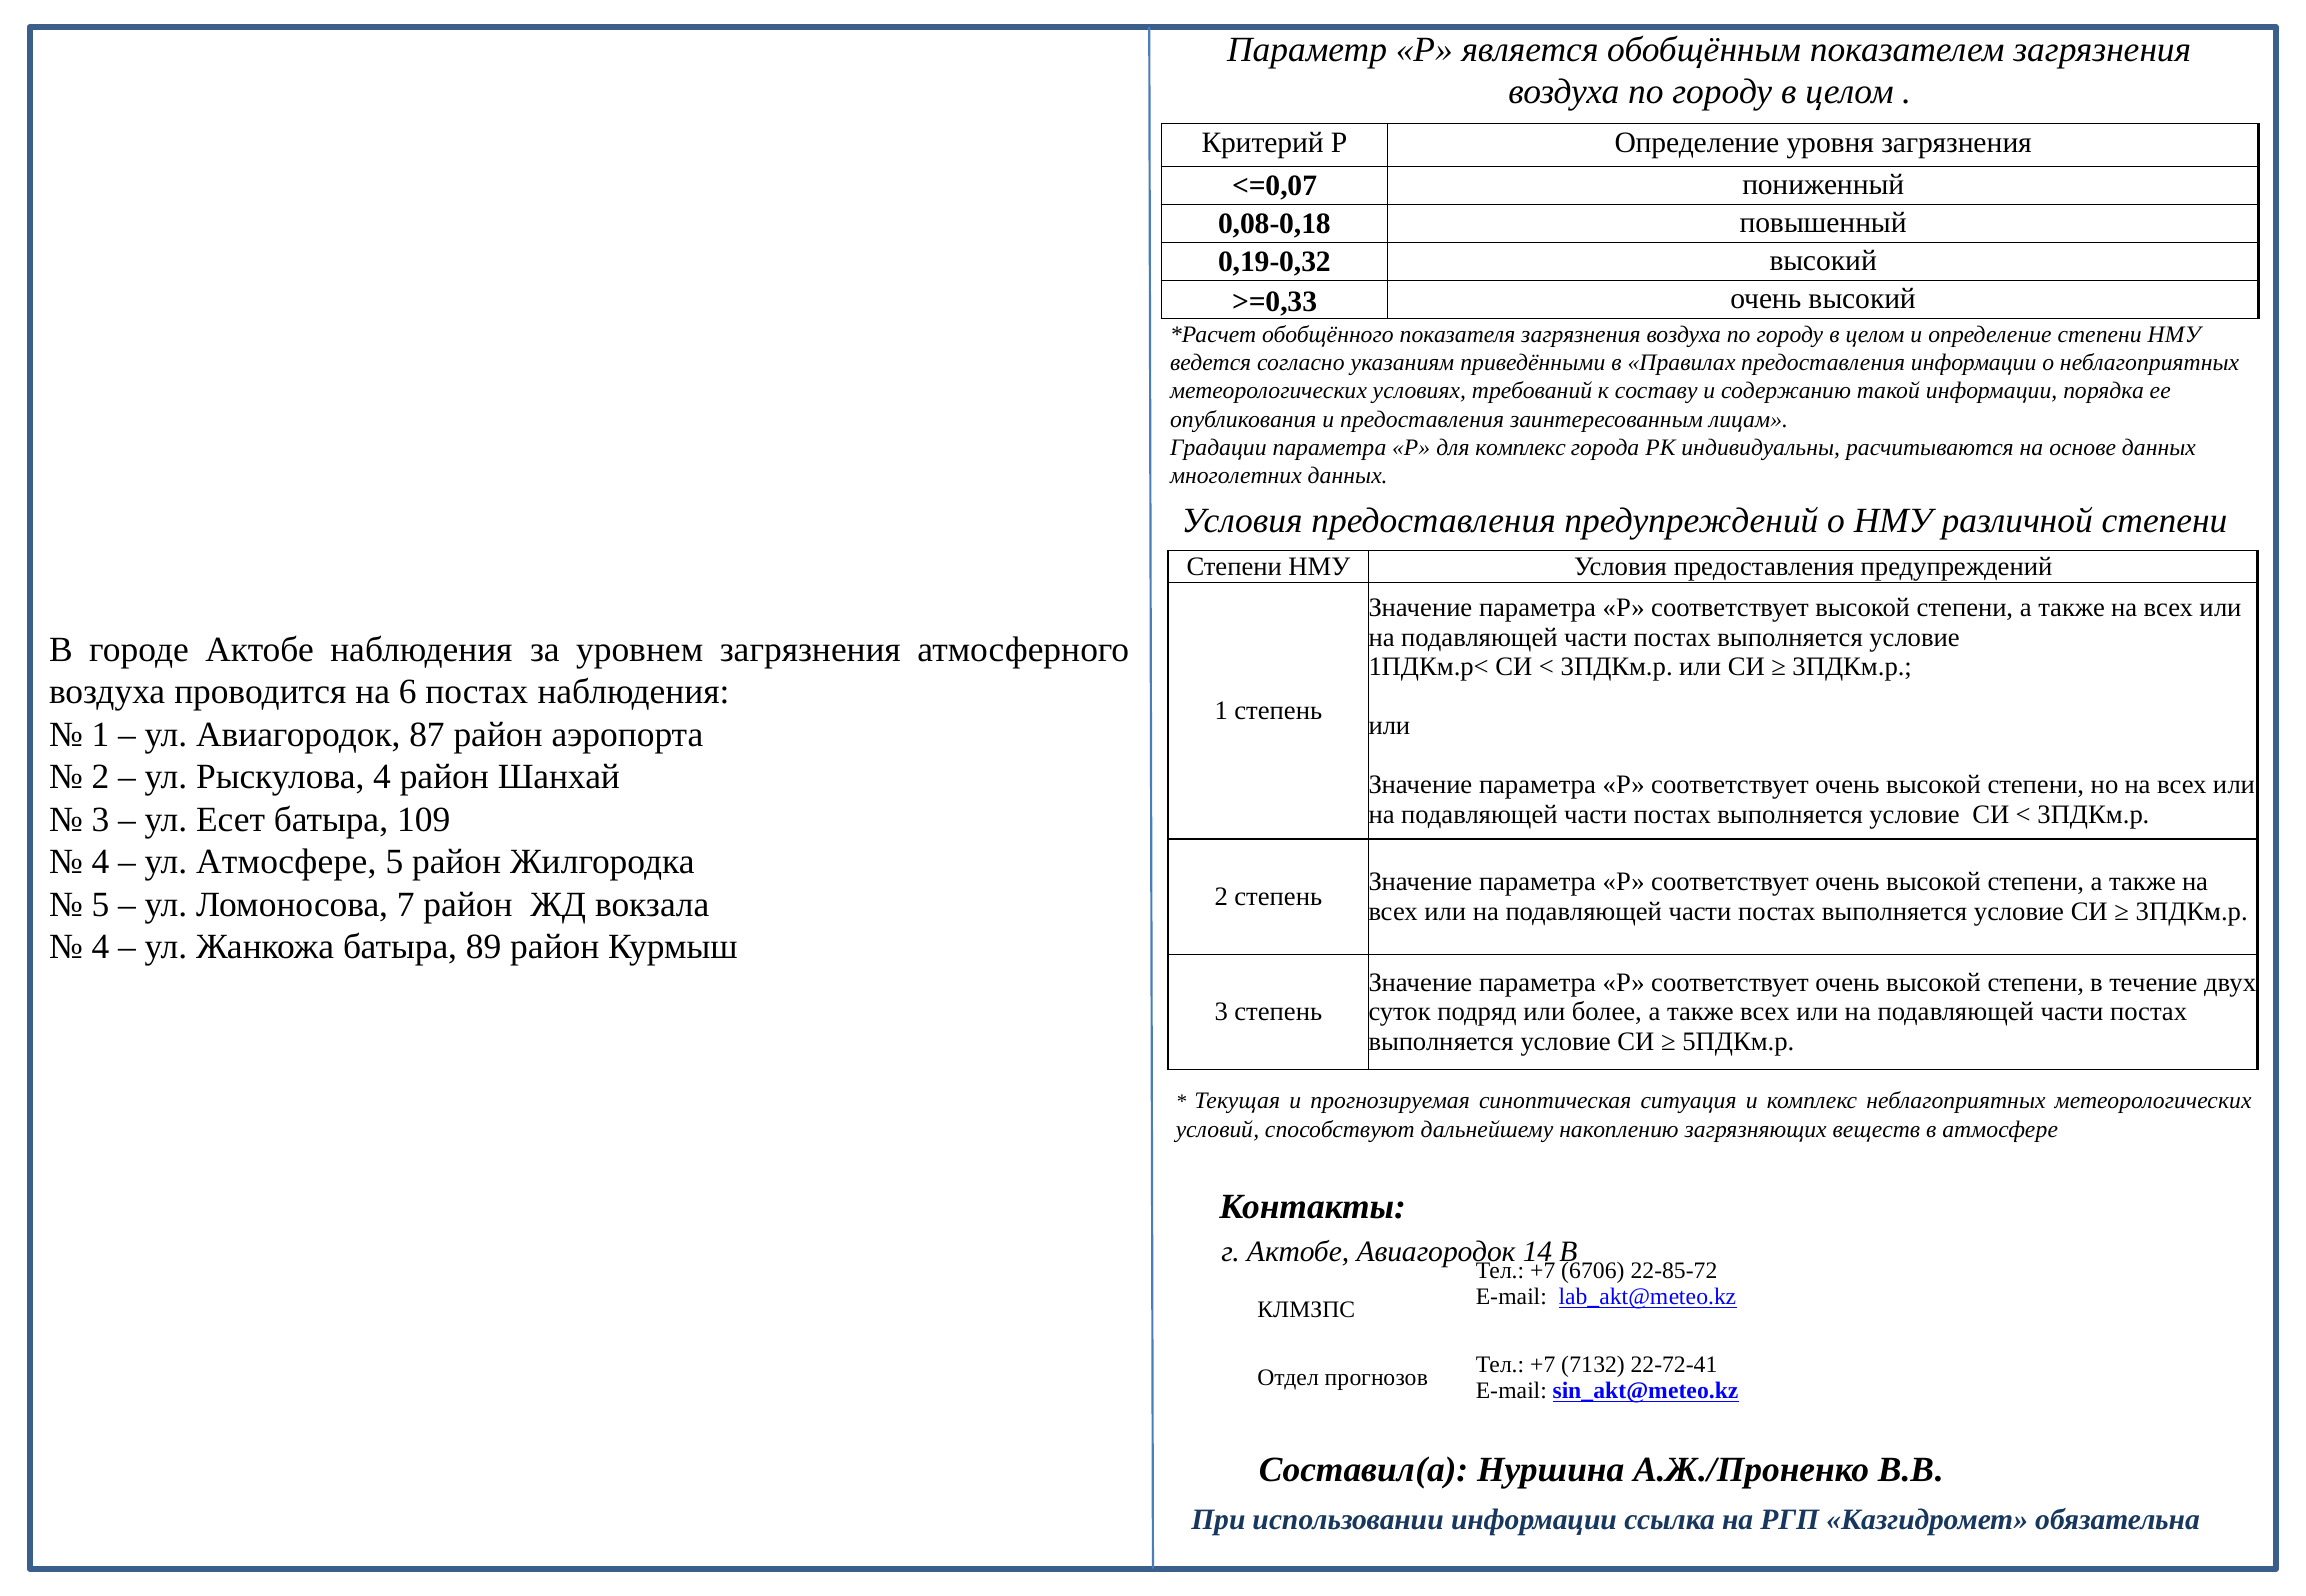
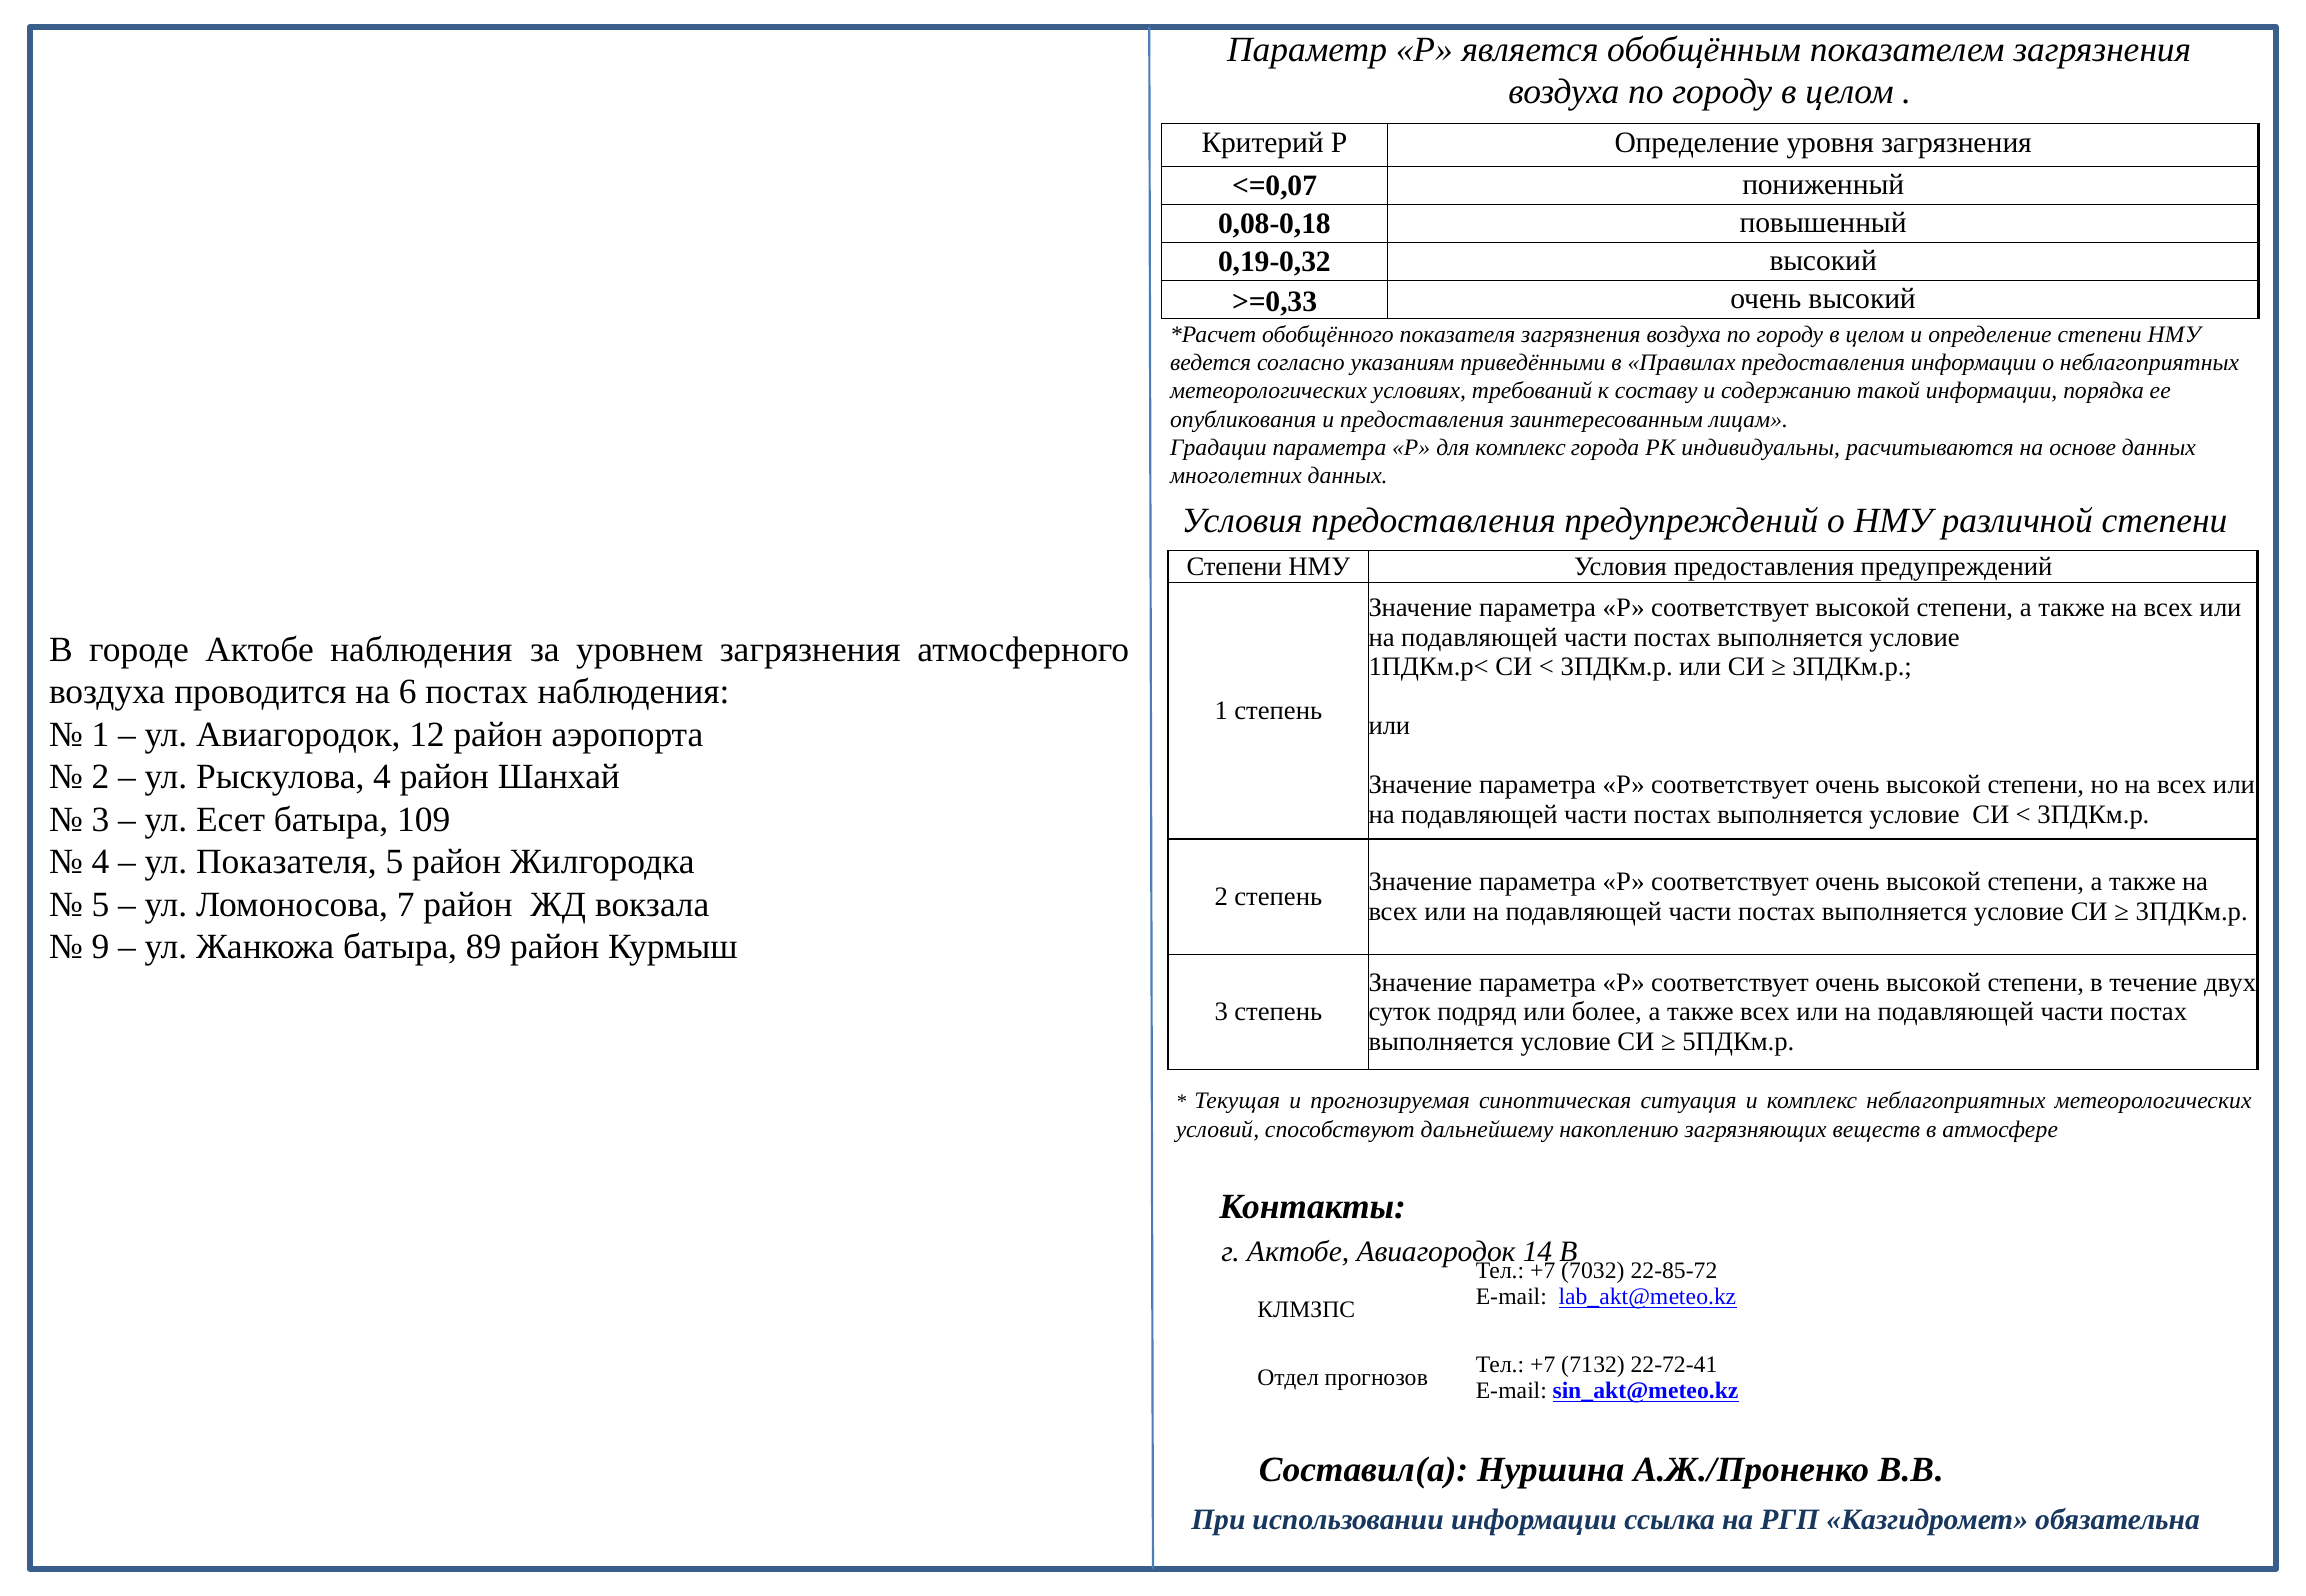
87: 87 -> 12 (427, 735)
ул Атмосфере: Атмосфере -> Показателя (286, 862)
4: 4 -> 9 (100, 948)
6706: 6706 -> 7032 (1593, 1271)
